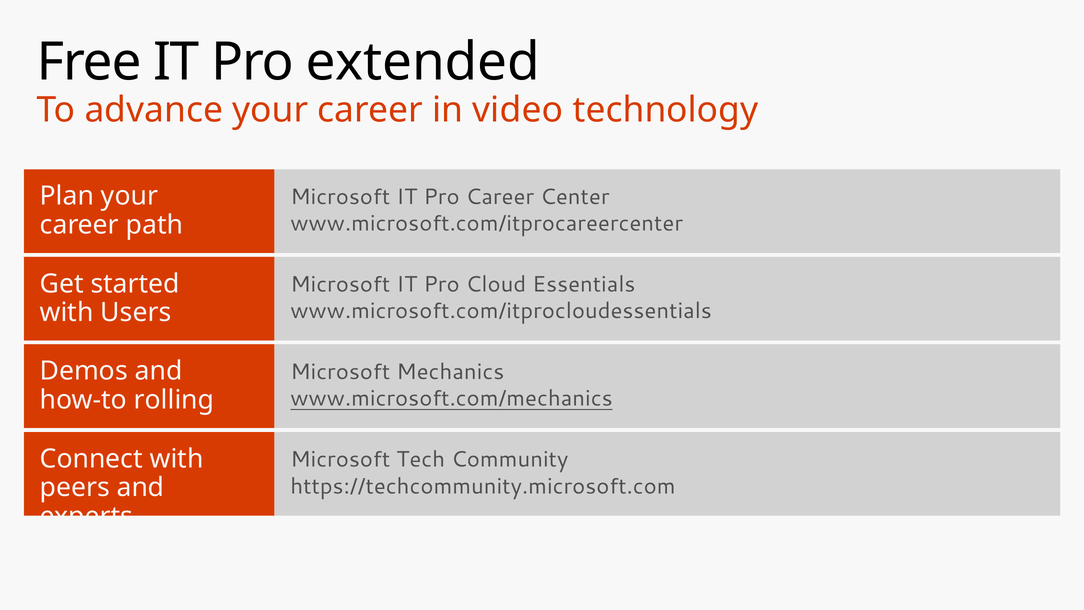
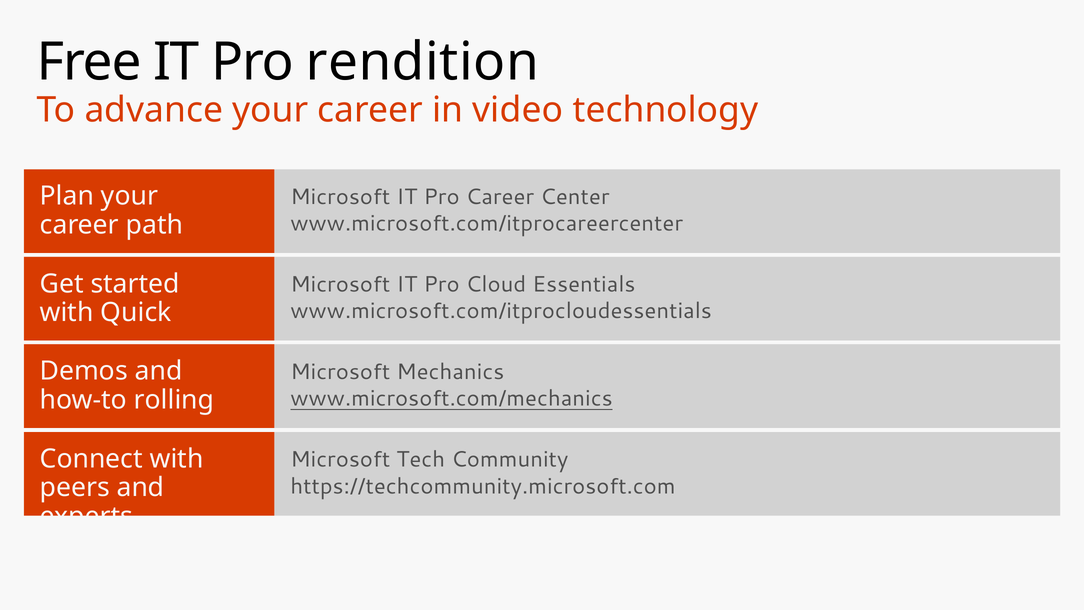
Pro extended: extended -> rendition (422, 62)
Users: Users -> Quick (136, 312)
